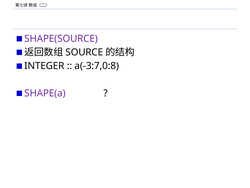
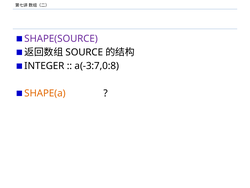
SHAPE(a colour: purple -> orange (45, 93)
